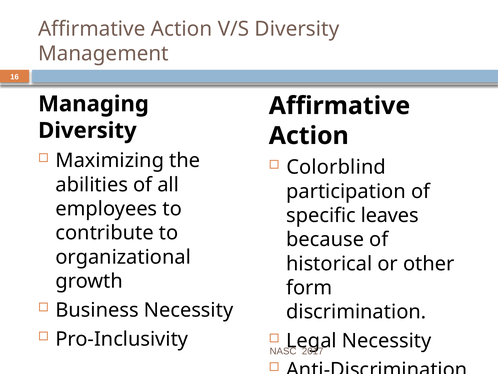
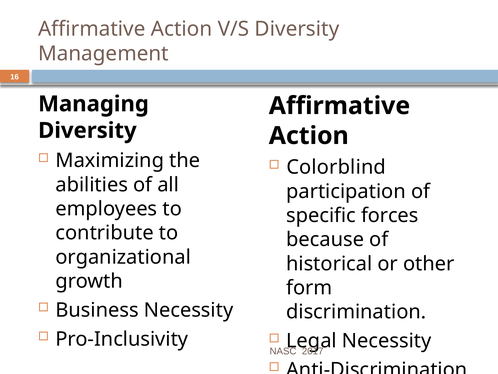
leaves: leaves -> forces (390, 215)
